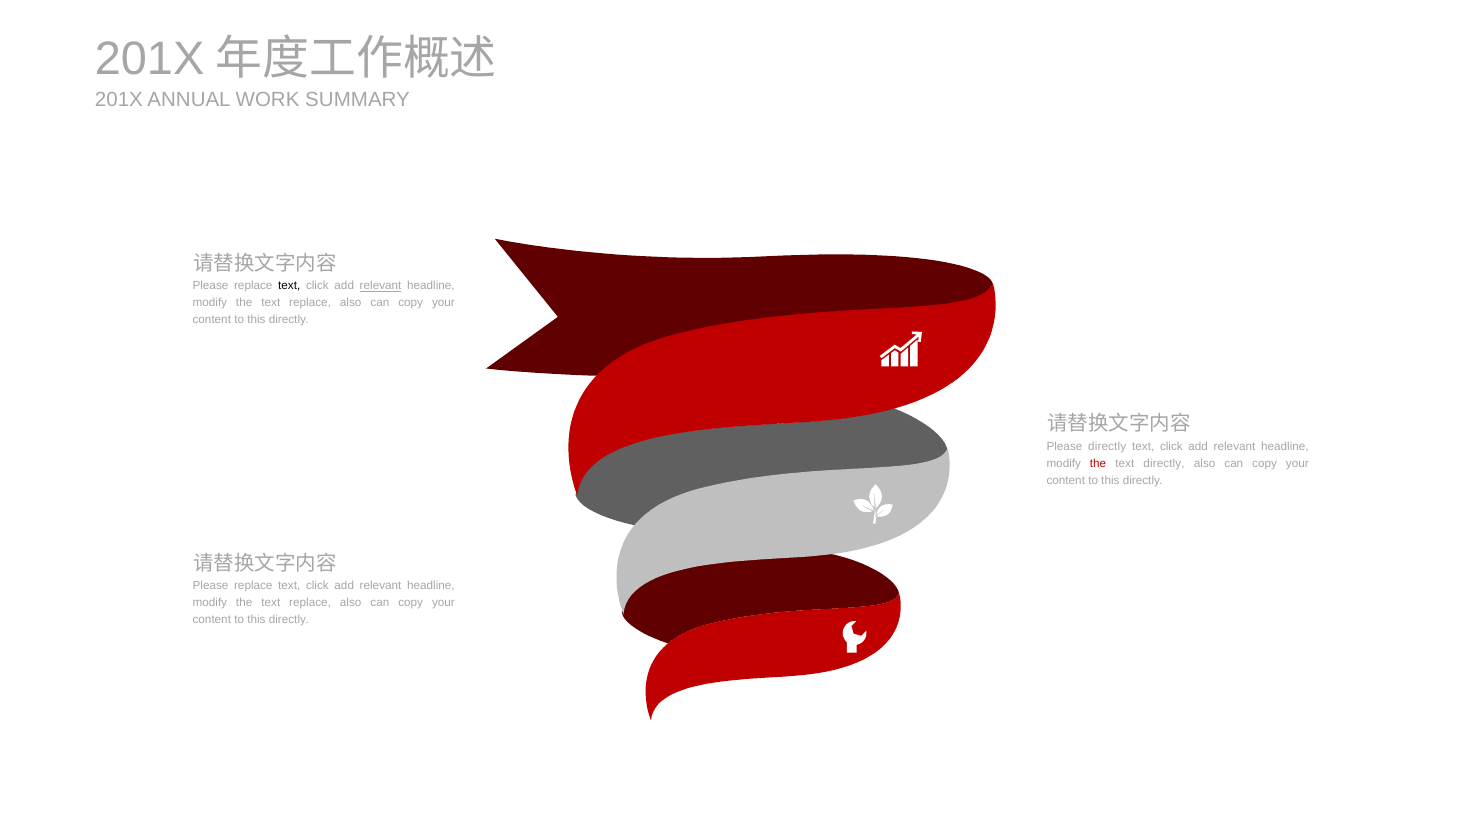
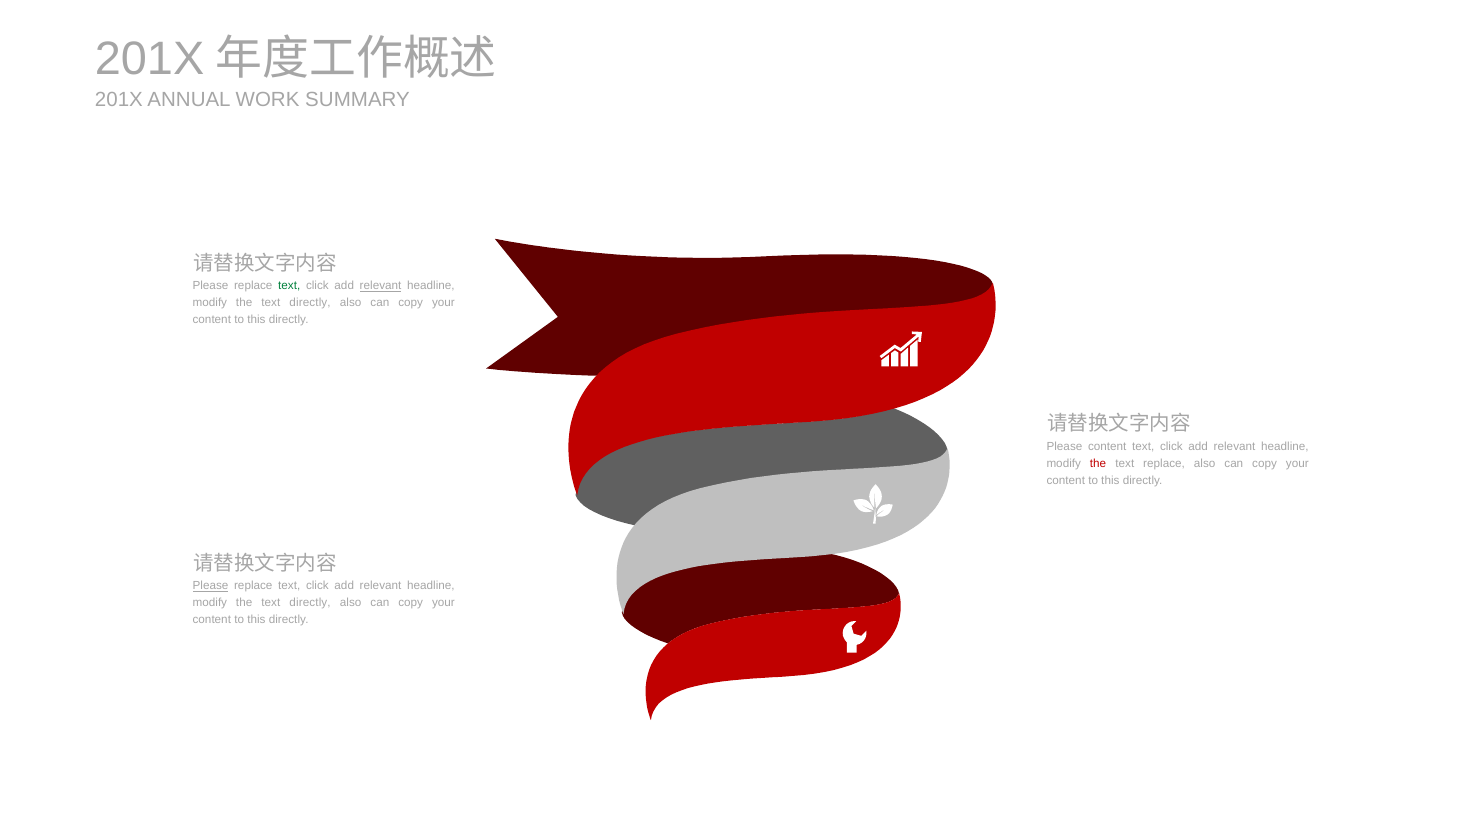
text colour: black -> green (289, 286)
replace: replace -> directly (310, 303)
Please directly: directly -> content (1107, 446)
text directly: directly -> replace (1164, 463)
Please underline: none -> present (210, 586)
replace: replace -> directly (310, 603)
